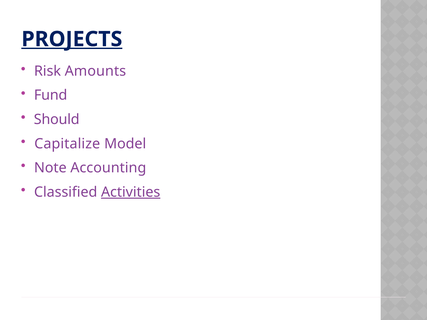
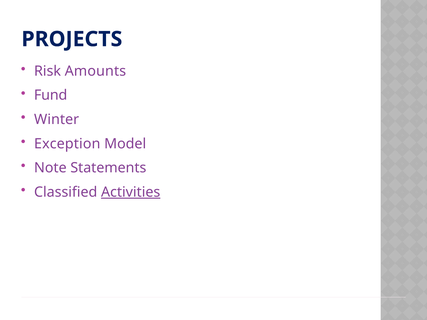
PROJECTS underline: present -> none (72, 39)
Should: Should -> Winter (57, 120)
Capitalize: Capitalize -> Exception (67, 144)
Accounting: Accounting -> Statements (108, 168)
